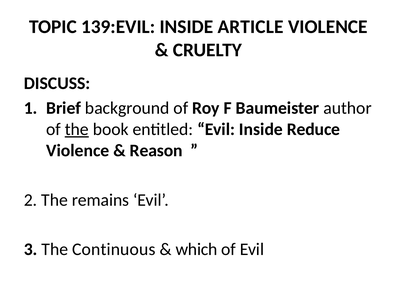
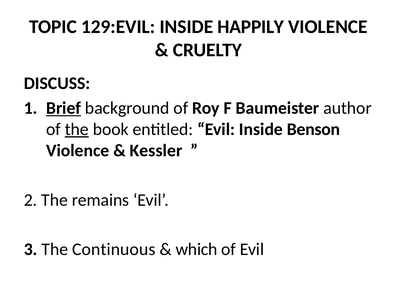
139:EVIL: 139:EVIL -> 129:EVIL (118, 27)
ARTICLE: ARTICLE -> HAPPILY (251, 27)
Brief underline: none -> present (64, 108)
Reduce: Reduce -> Benson (314, 129)
Reason: Reason -> Kessler (156, 150)
